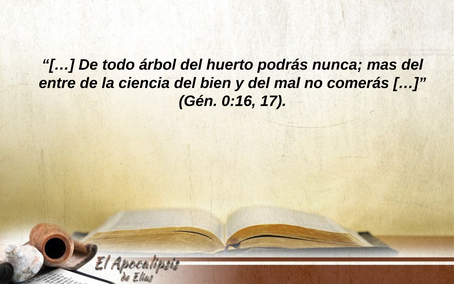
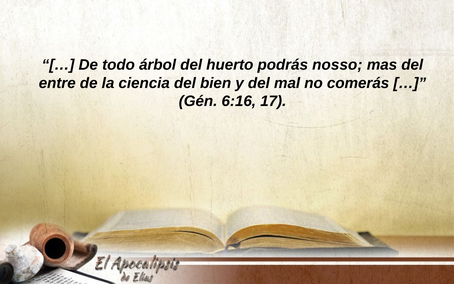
nunca: nunca -> nosso (337, 65)
0:16: 0:16 -> 6:16 (239, 101)
